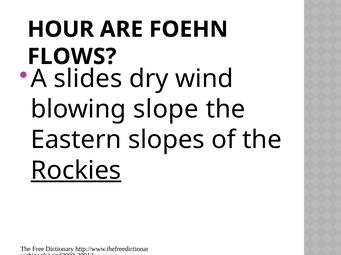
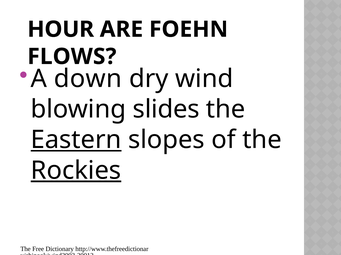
slides: slides -> down (88, 79)
slope: slope -> slides (166, 110)
Eastern underline: none -> present (76, 140)
